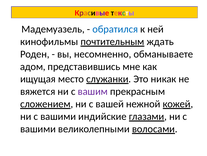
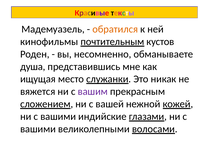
обратился colour: blue -> orange (115, 29)
ждать: ждать -> кустов (160, 41)
адом: адом -> душа (33, 66)
